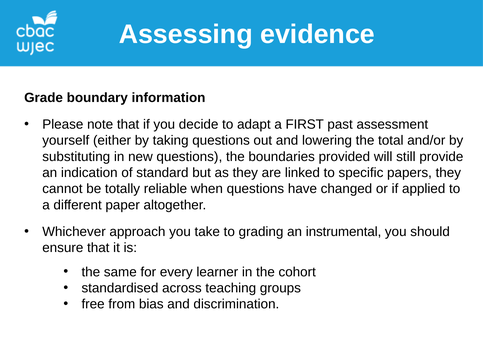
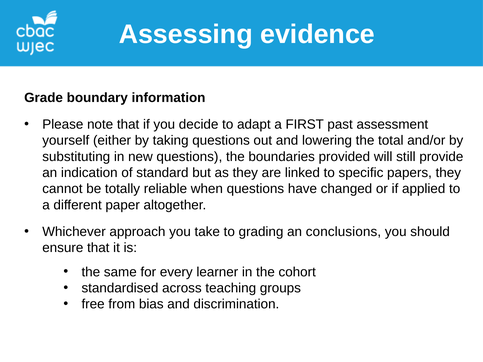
instrumental: instrumental -> conclusions (343, 232)
